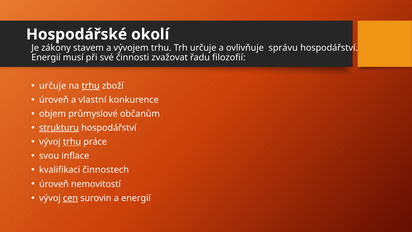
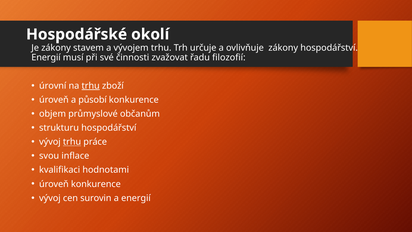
ovlivňuje správu: správu -> zákony (283, 48)
určuje: určuje -> úrovní (53, 86)
vlastní: vlastní -> působí (93, 100)
strukturu underline: present -> none (59, 128)
činnostech: činnostech -> hodnotami (106, 170)
úroveň nemovitostí: nemovitostí -> konkurence (96, 184)
cen underline: present -> none (70, 198)
